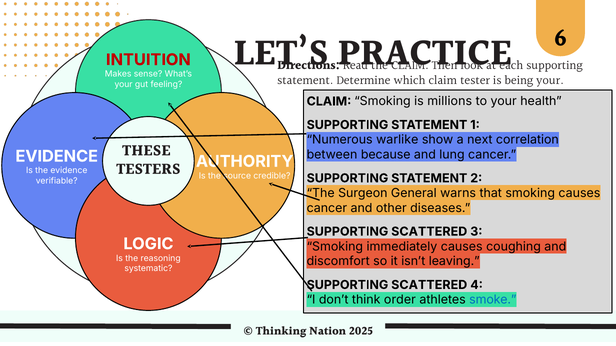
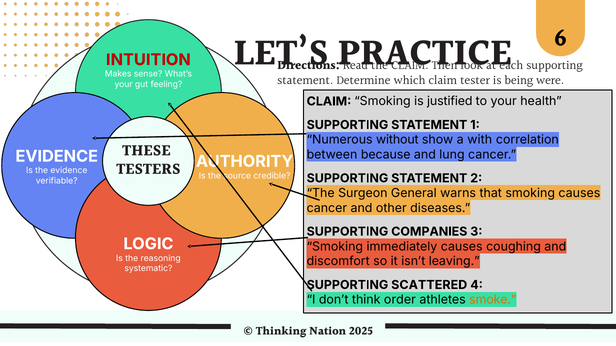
being your: your -> were (550, 81)
millions: millions -> justified (450, 101)
warlike: warlike -> without (397, 140)
next: next -> with (480, 140)
SCATTERED: SCATTERED -> COMPANIES (429, 232)
smoke colour: blue -> orange (493, 300)
